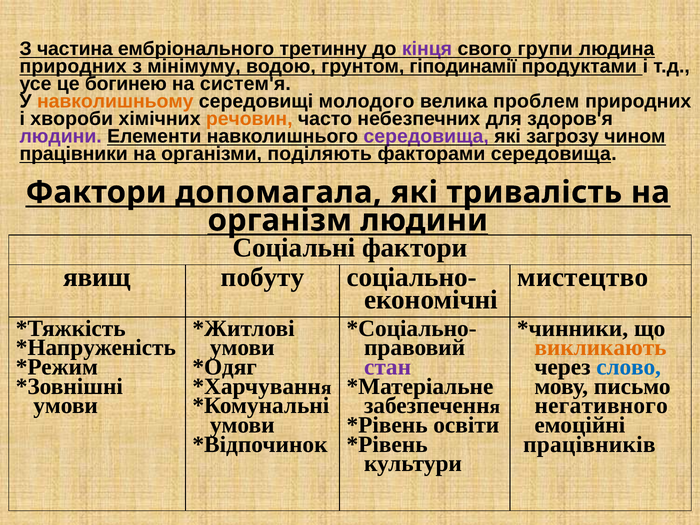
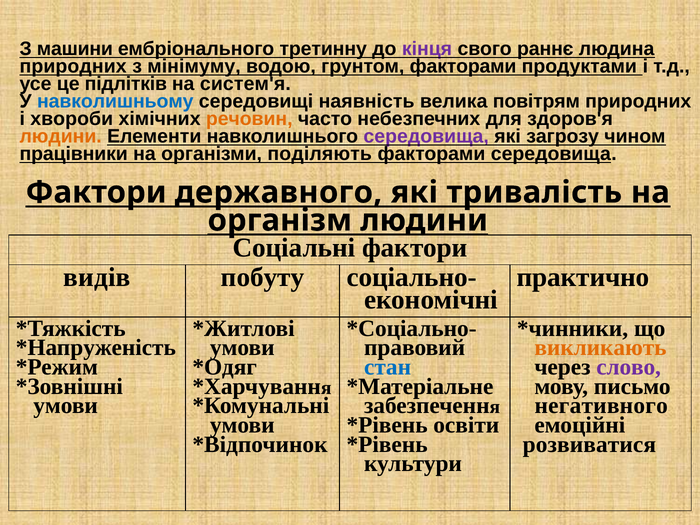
частина: частина -> машини (75, 49)
групи: групи -> раннє (545, 49)
грунтом гіподинамії: гіподинамії -> факторами (463, 66)
богинею: богинею -> підлітків (126, 84)
навколишньому colour: orange -> blue (115, 101)
молодого: молодого -> наявність (367, 101)
проблем: проблем -> повітрям (536, 101)
людини colour: purple -> orange (61, 136)
допомагала: допомагала -> державного (278, 192)
явищ: явищ -> видів (97, 277)
мистецтво: мистецтво -> практично (583, 277)
стан colour: purple -> blue (388, 367)
слово colour: blue -> purple (629, 367)
працівників: працівників -> розвиватися (589, 444)
